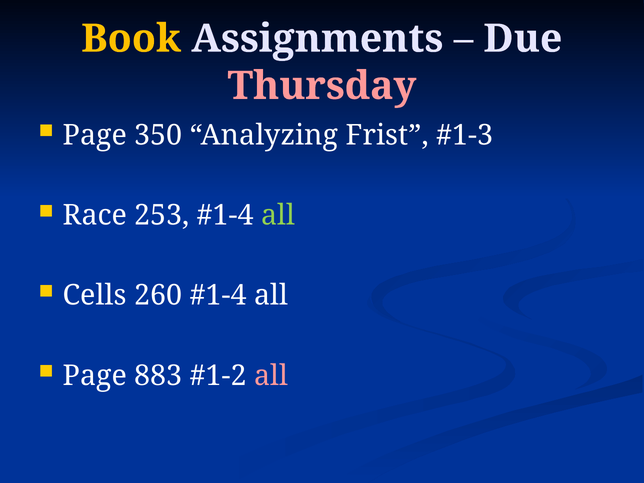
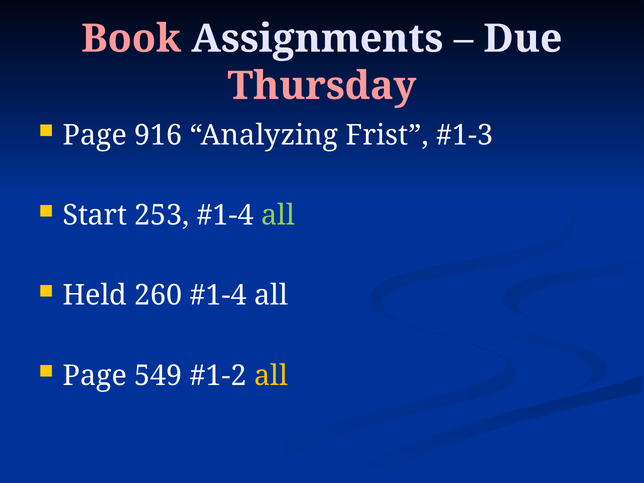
Book colour: yellow -> pink (131, 39)
350: 350 -> 916 (158, 135)
Race: Race -> Start (95, 215)
Cells: Cells -> Held (95, 295)
883: 883 -> 549 (158, 376)
all colour: pink -> yellow (271, 376)
